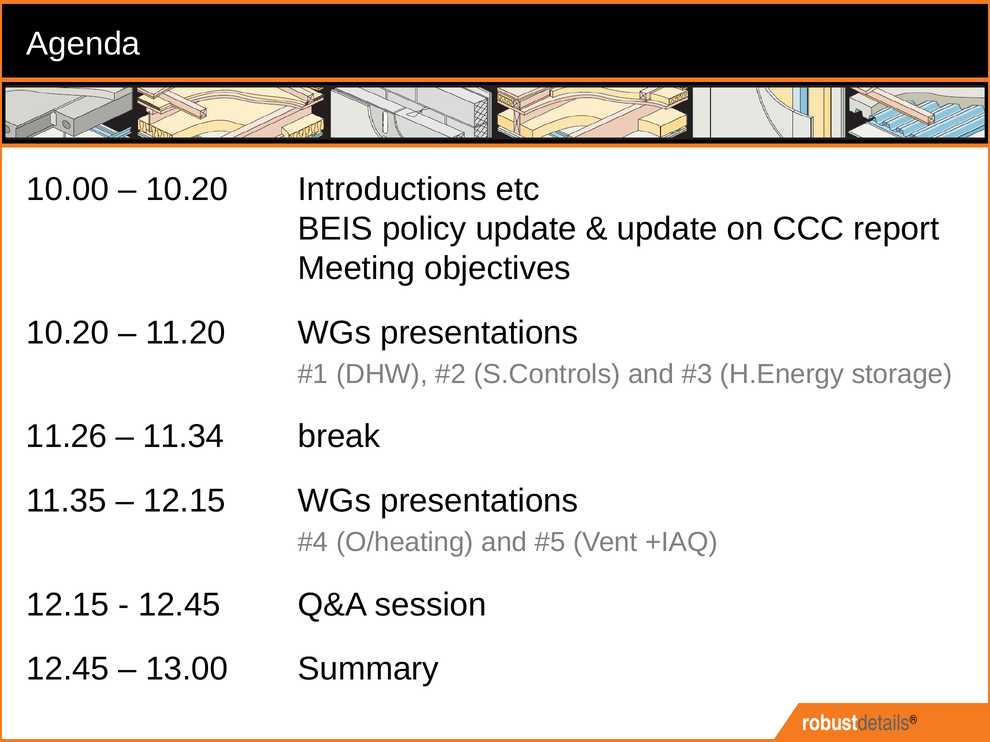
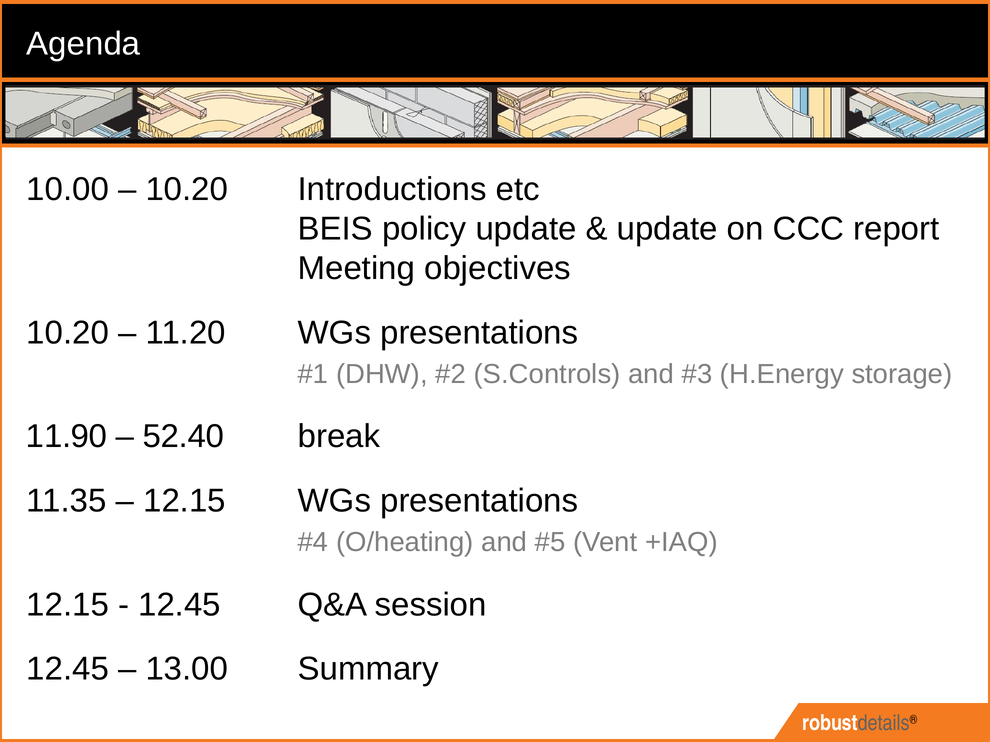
11.26: 11.26 -> 11.90 (67, 437)
11.34: 11.34 -> 52.40 (183, 437)
